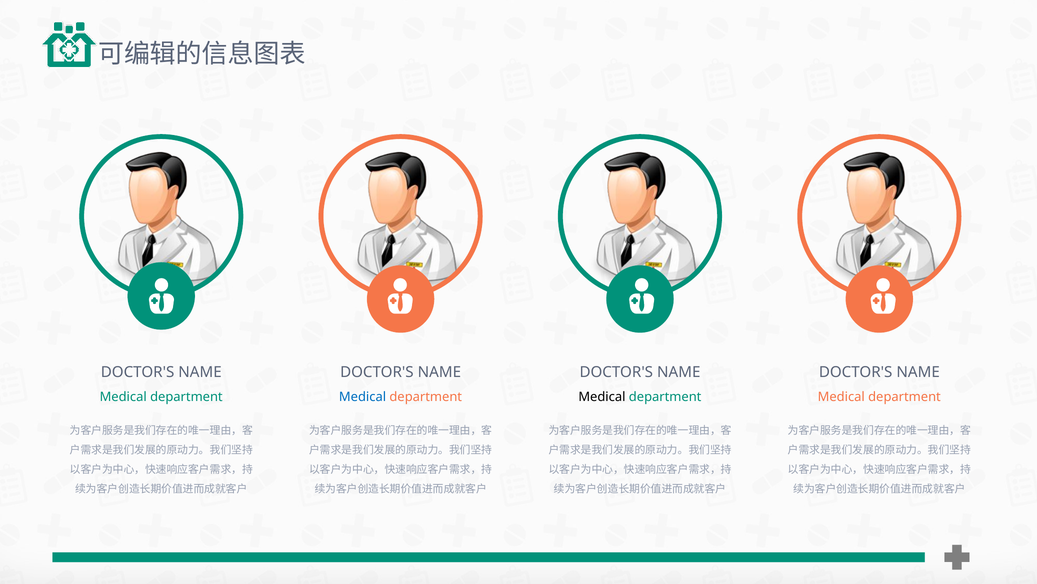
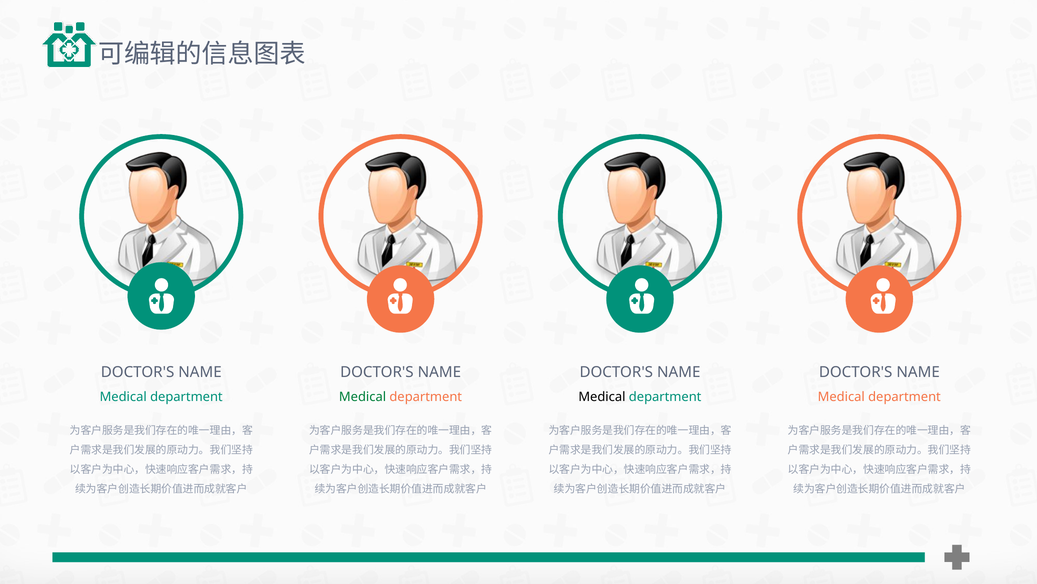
Medical colour: blue -> green (363, 396)
